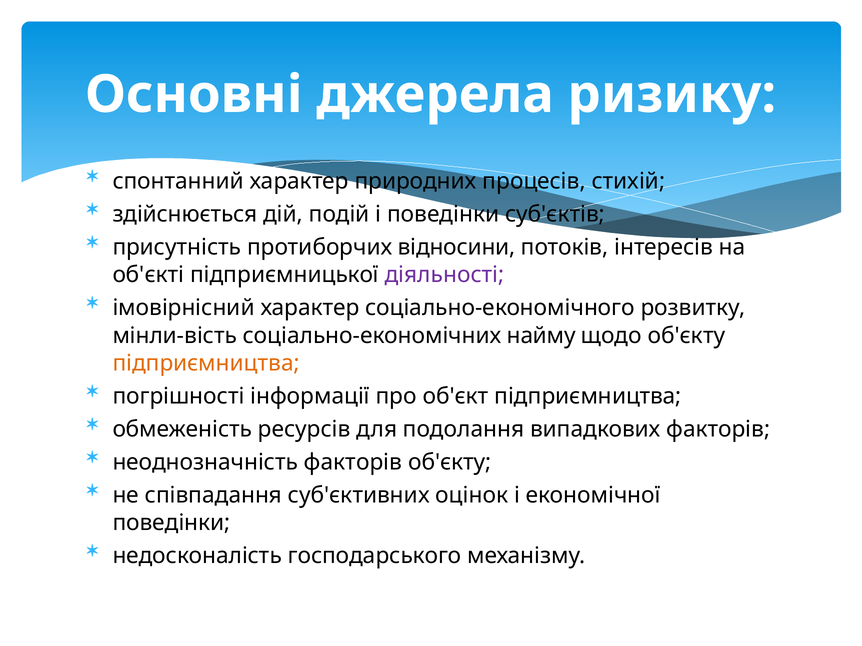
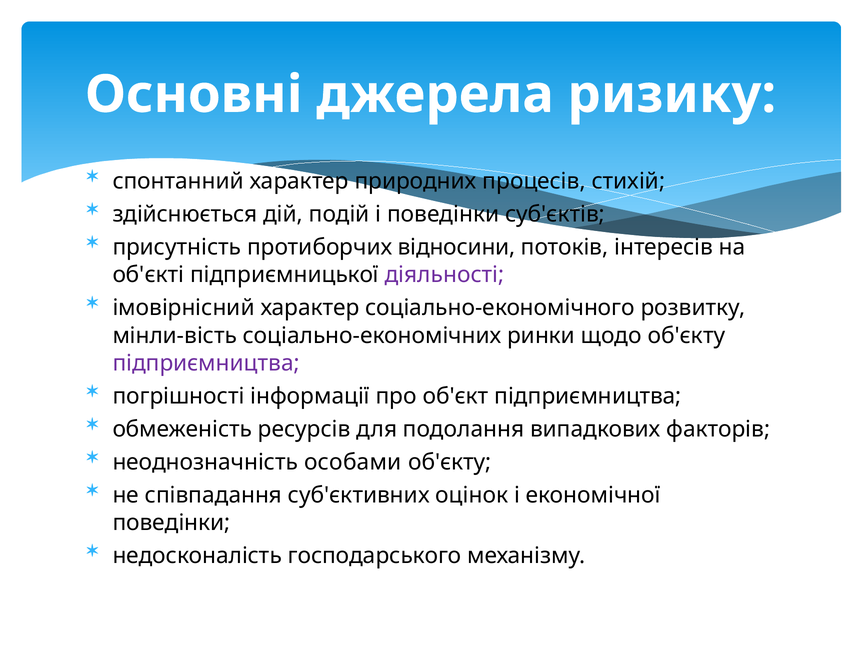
найму: найму -> ринки (541, 336)
підприємництва colour: orange -> purple (206, 364)
неоднозначність факторів: факторів -> особами (353, 462)
